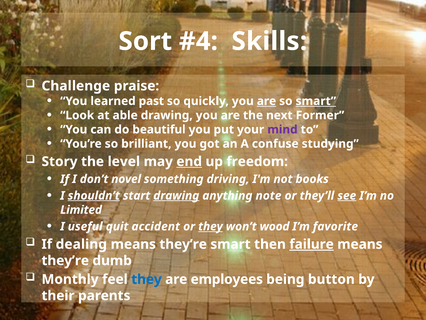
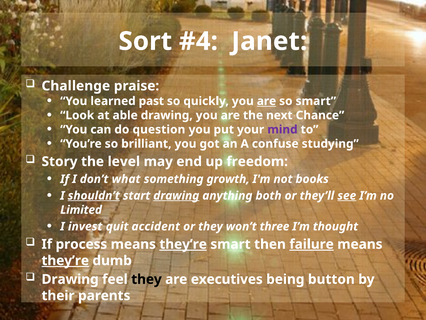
Skills: Skills -> Janet (269, 41)
smart underline: present -> none (316, 101)
Former: Former -> Chance (320, 115)
beautiful: beautiful -> question (159, 129)
end underline: present -> none (189, 161)
novel: novel -> what (126, 179)
driving: driving -> growth (228, 179)
note: note -> both (269, 195)
useful: useful -> invest (85, 226)
they underline: present -> none (211, 226)
wood: wood -> three (275, 226)
favorite: favorite -> thought (335, 226)
dealing: dealing -> process (81, 244)
they’re underline: none -> present (183, 244)
they’re underline: none -> present (65, 260)
Monthly: Monthly -> Drawing (70, 279)
they colour: blue -> black (146, 279)
employees: employees -> executives (227, 279)
